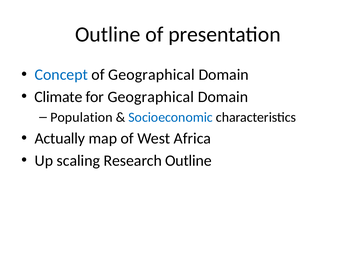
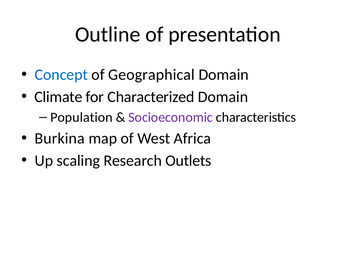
for Geographical: Geographical -> Characterized (151, 97)
Socioeconomic colour: blue -> purple (171, 117)
Actually: Actually -> Burkina (60, 138)
Research Outline: Outline -> Outlets (188, 161)
